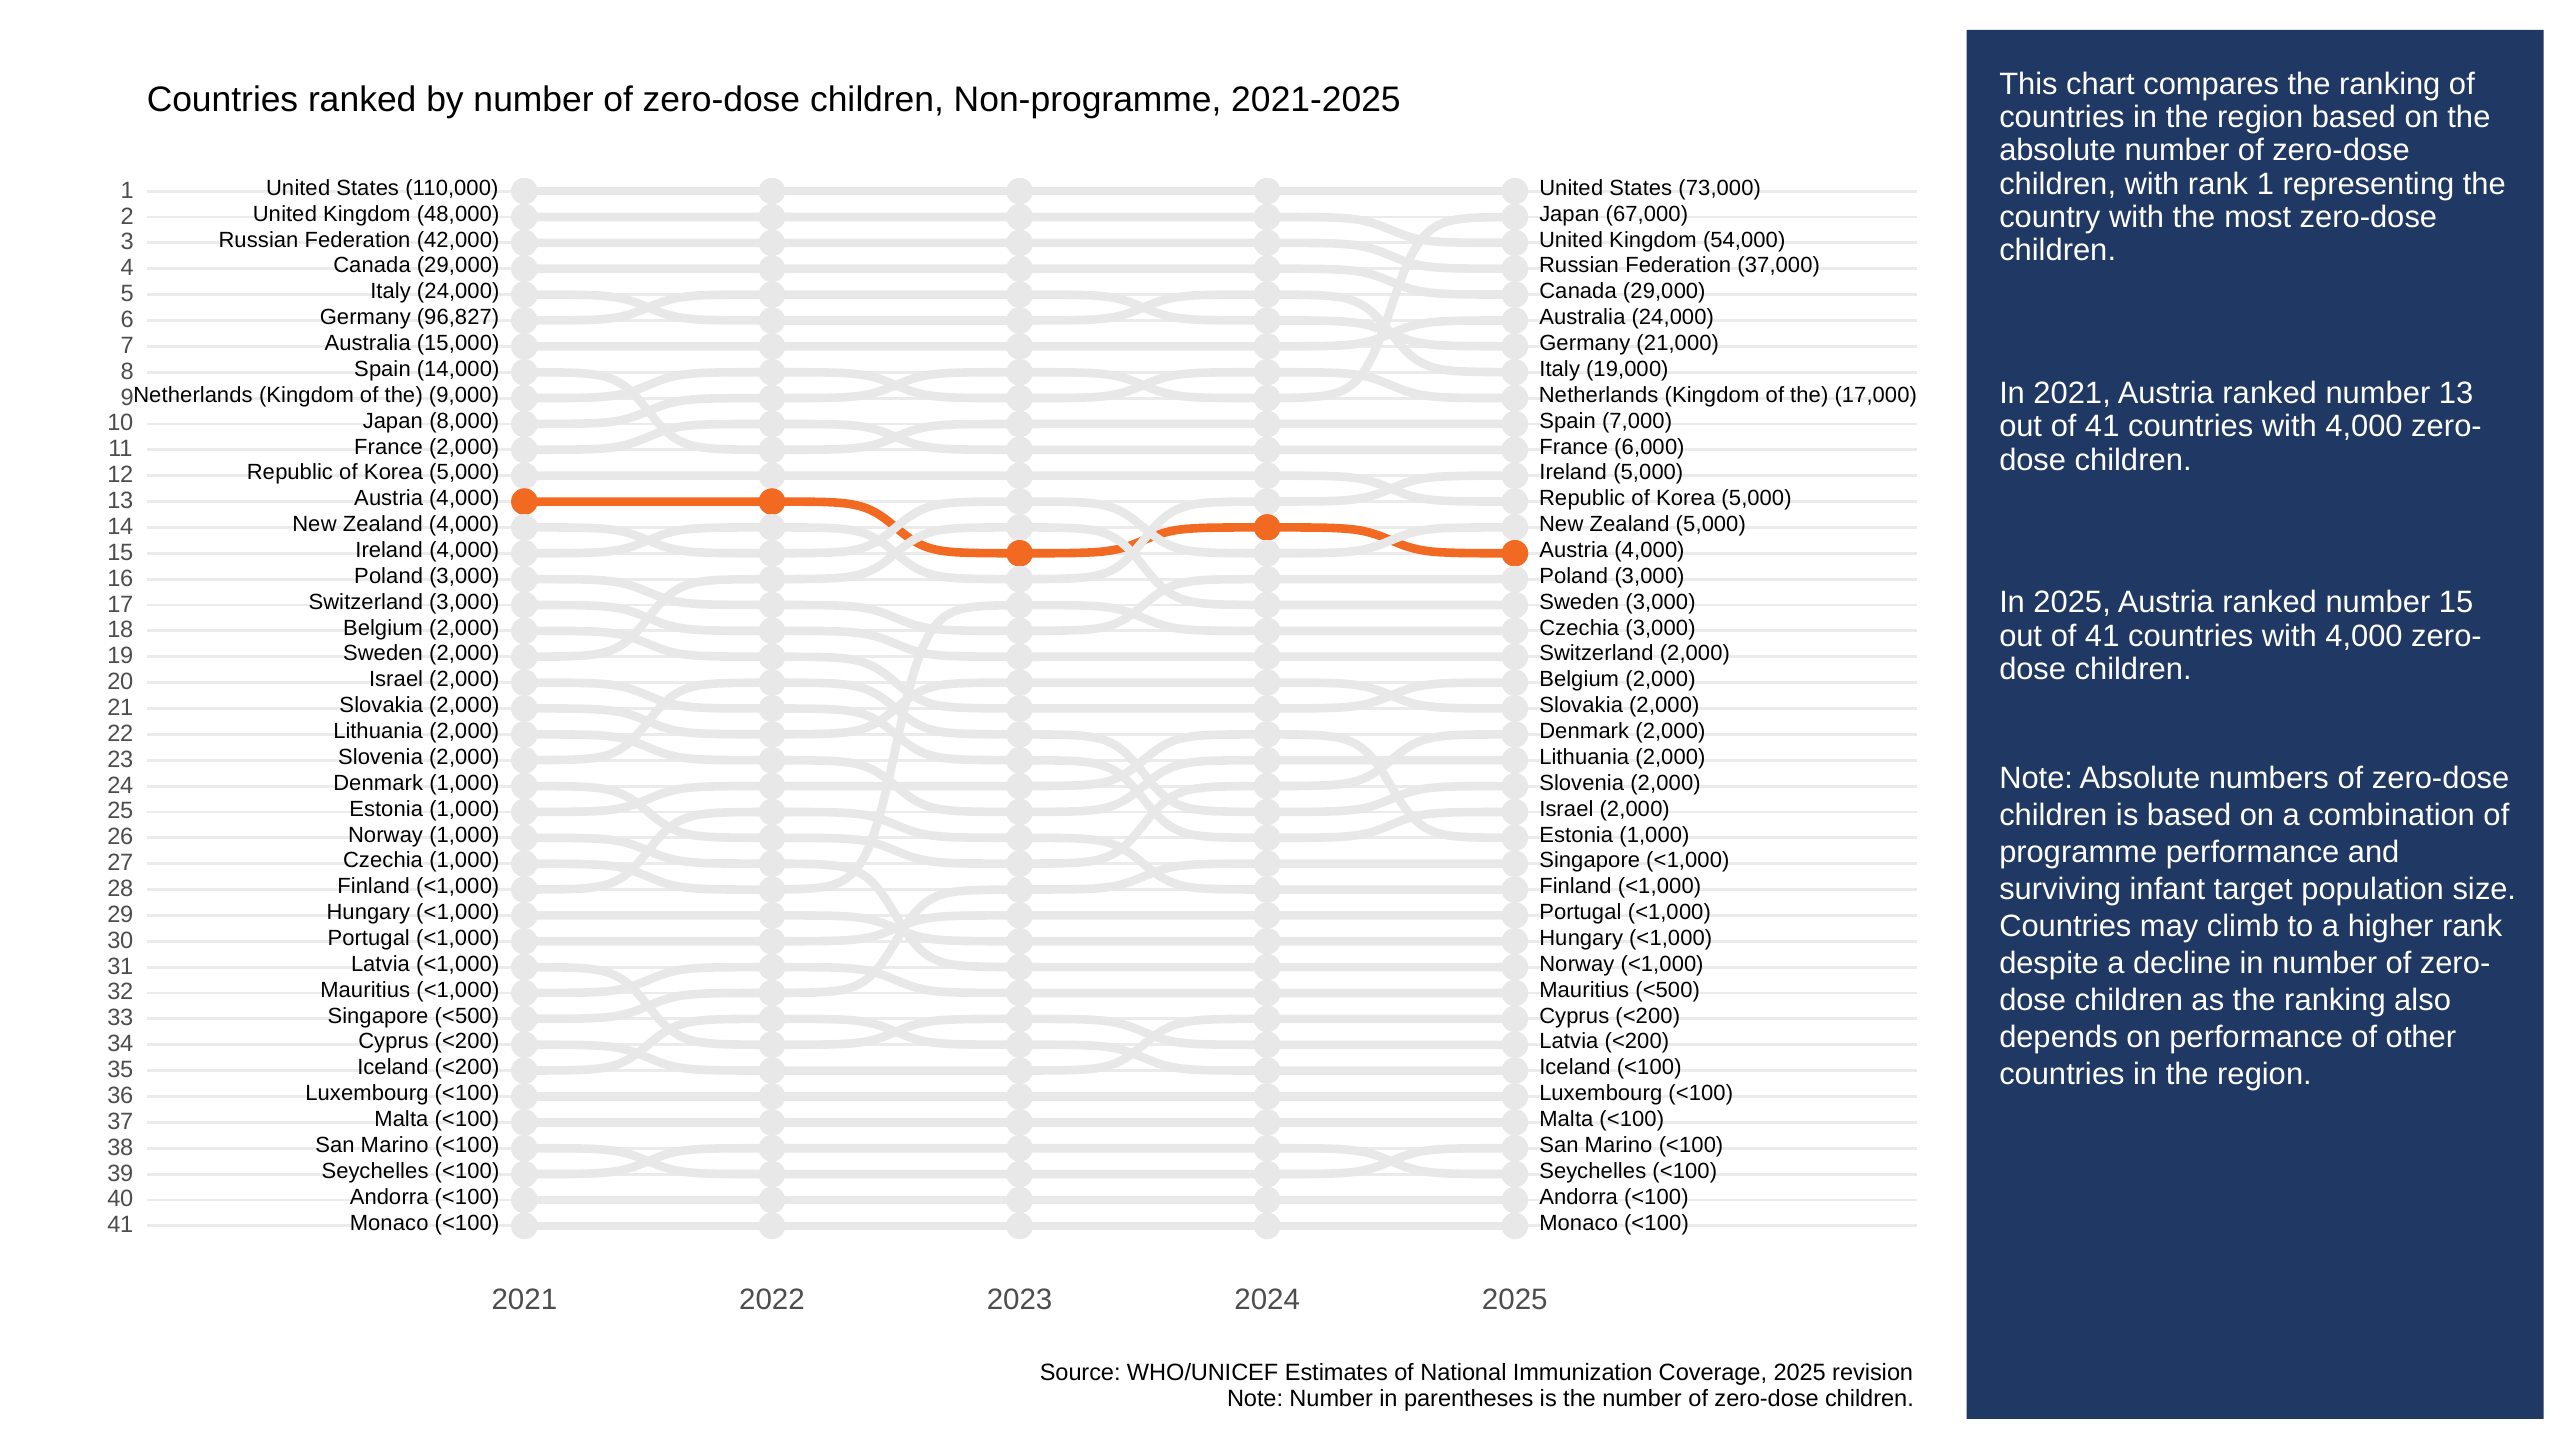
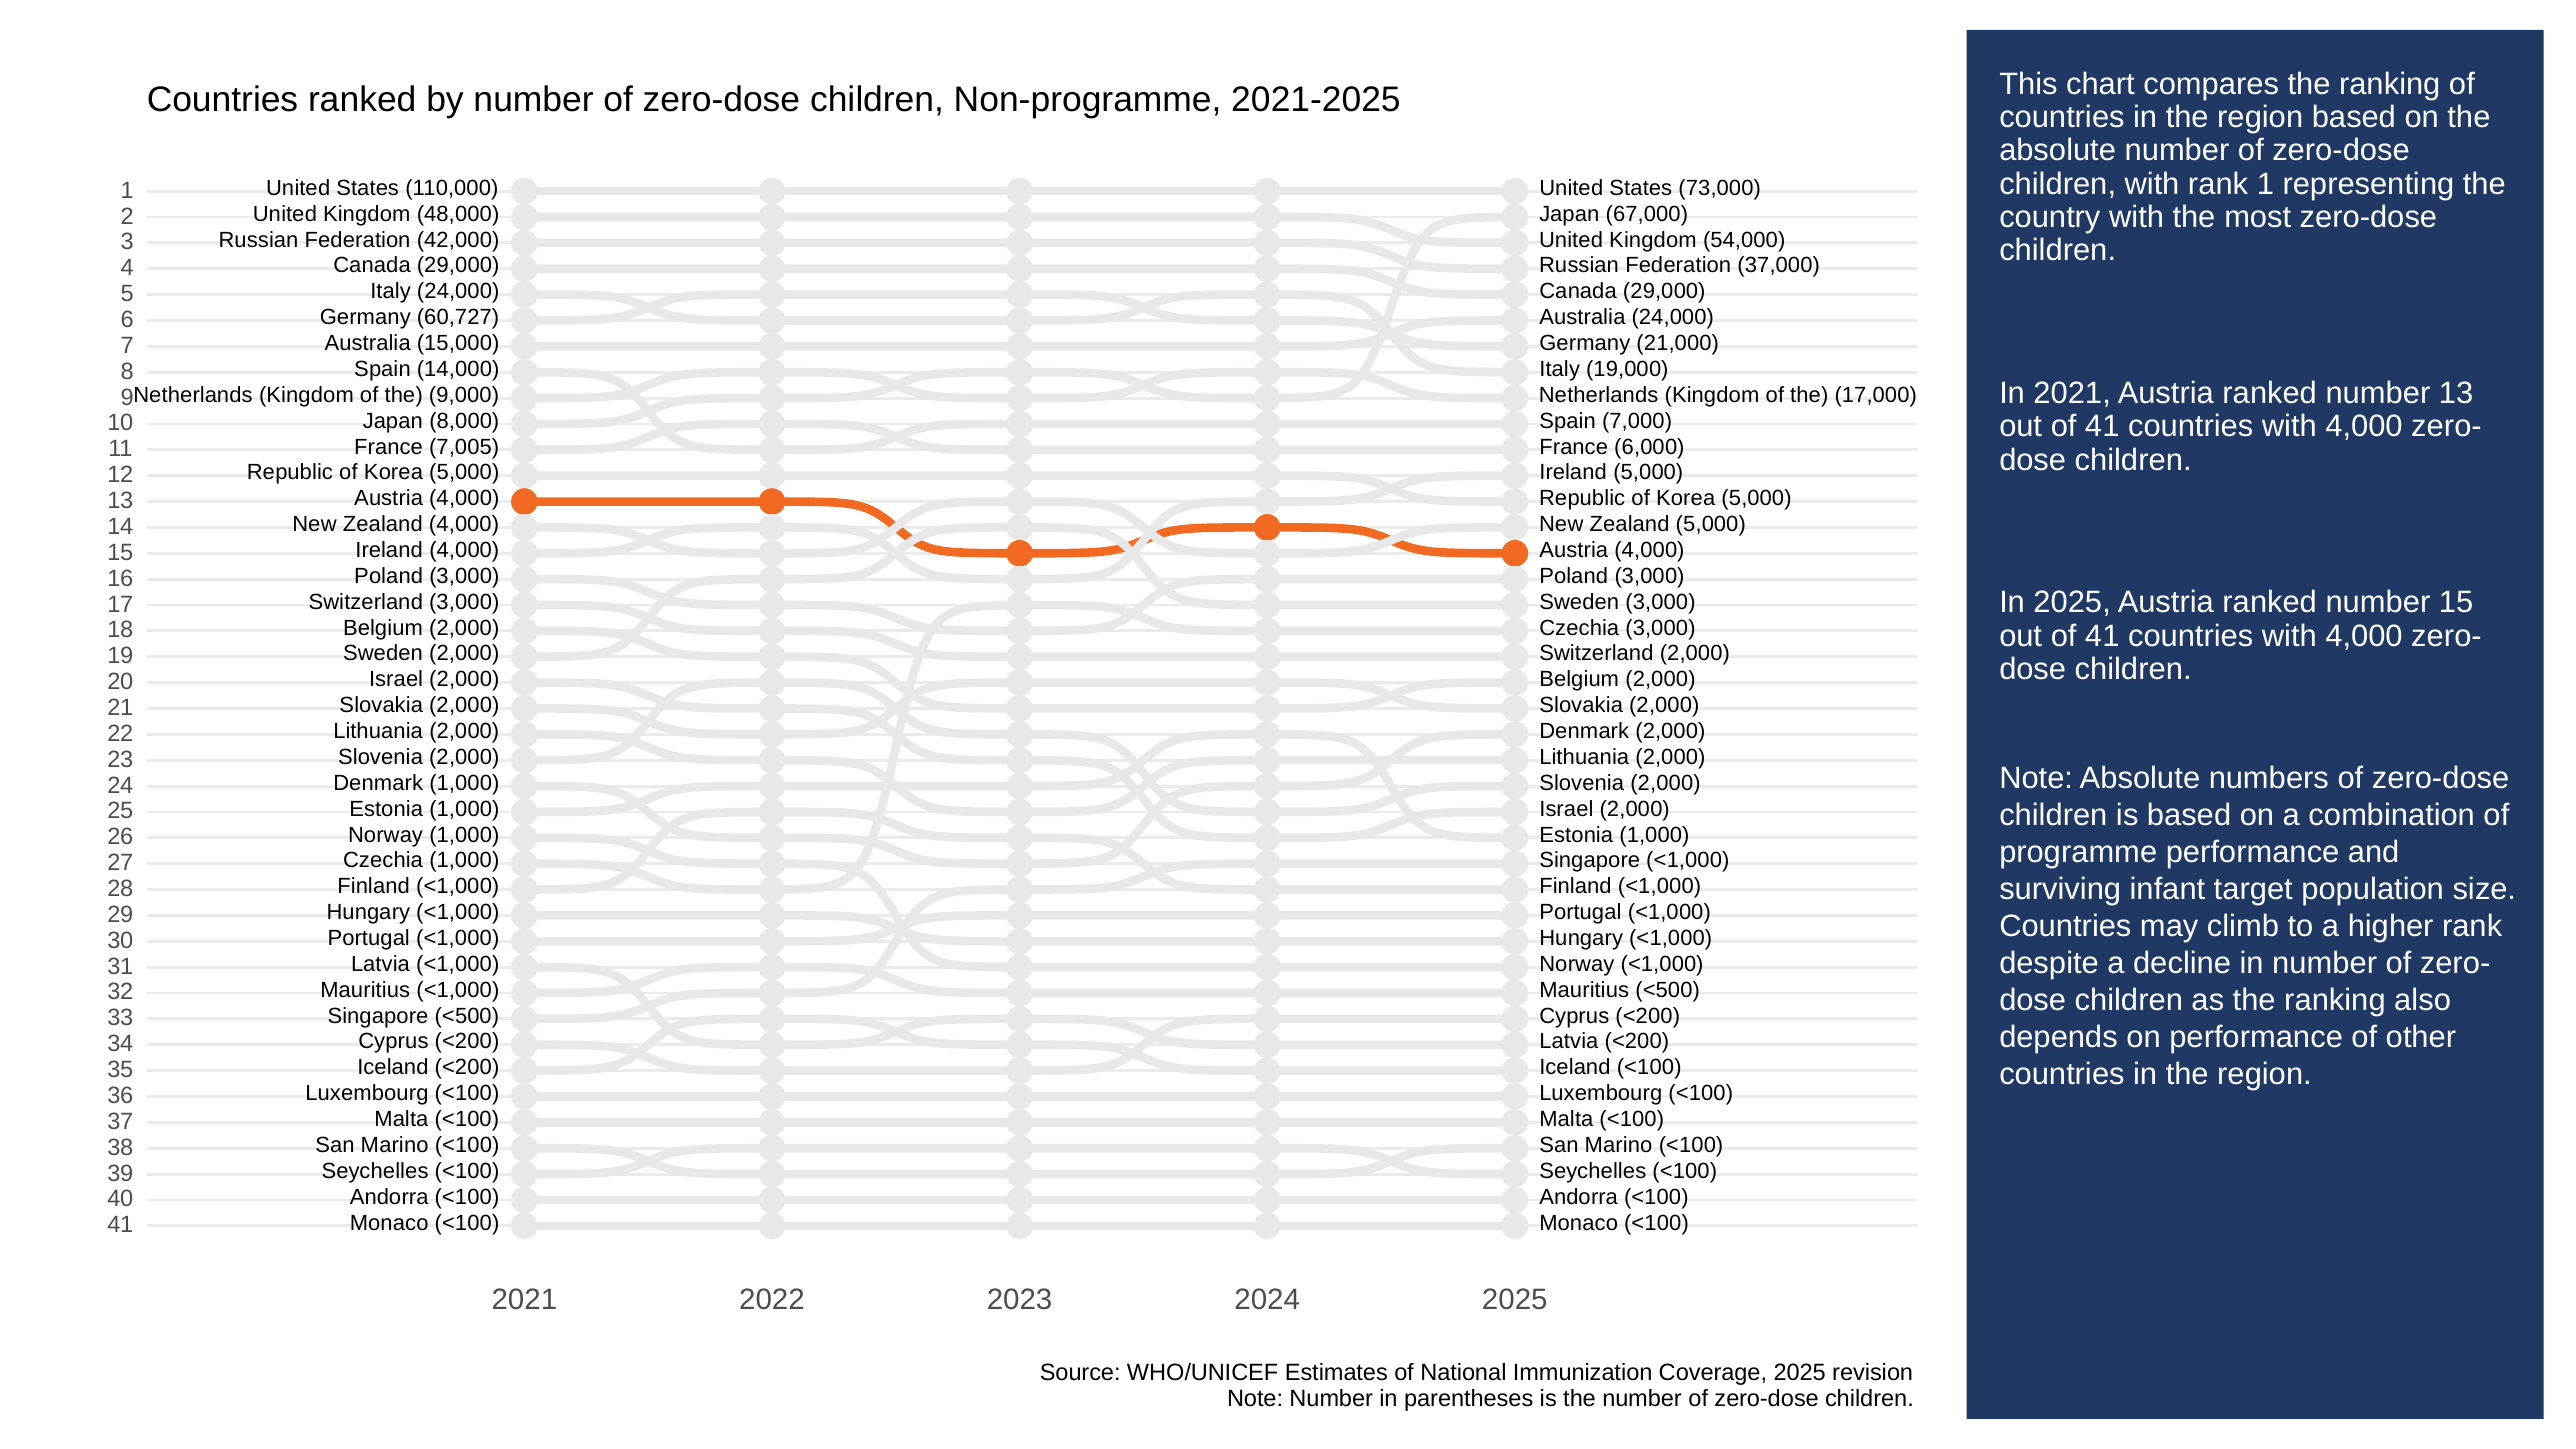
96,827: 96,827 -> 60,727 (458, 317)
France 2,000: 2,000 -> 7,005 (464, 447)
